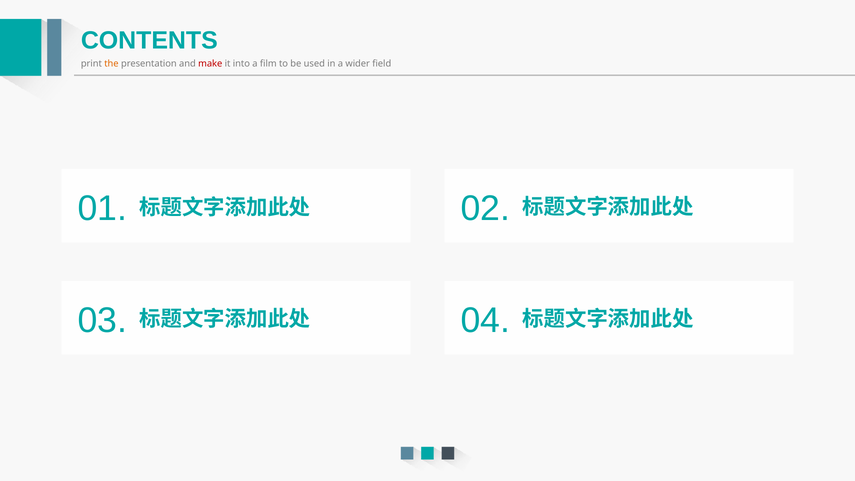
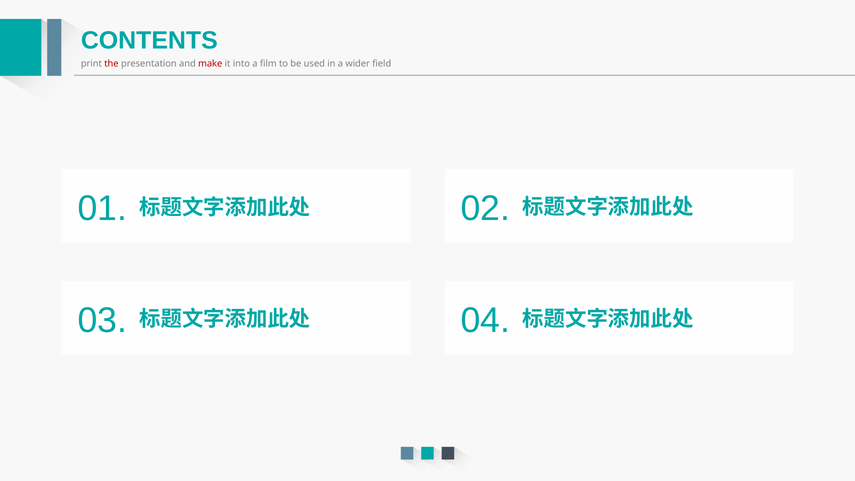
the colour: orange -> red (111, 64)
